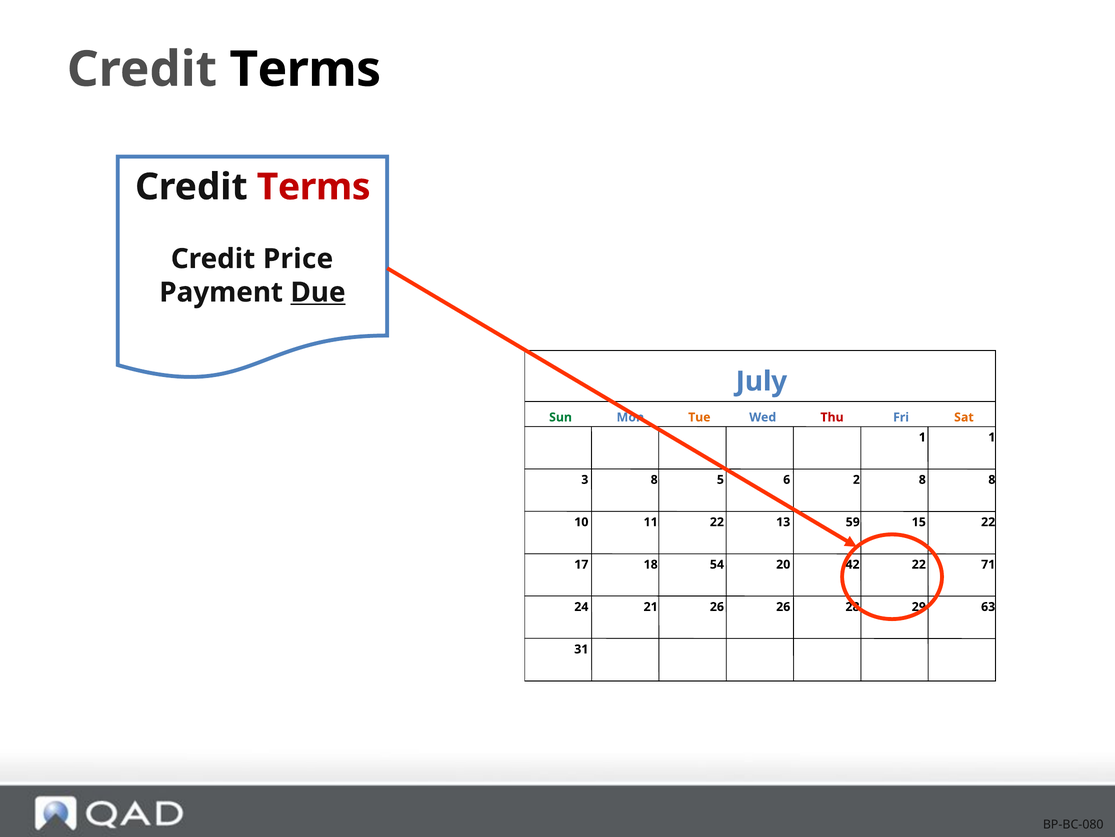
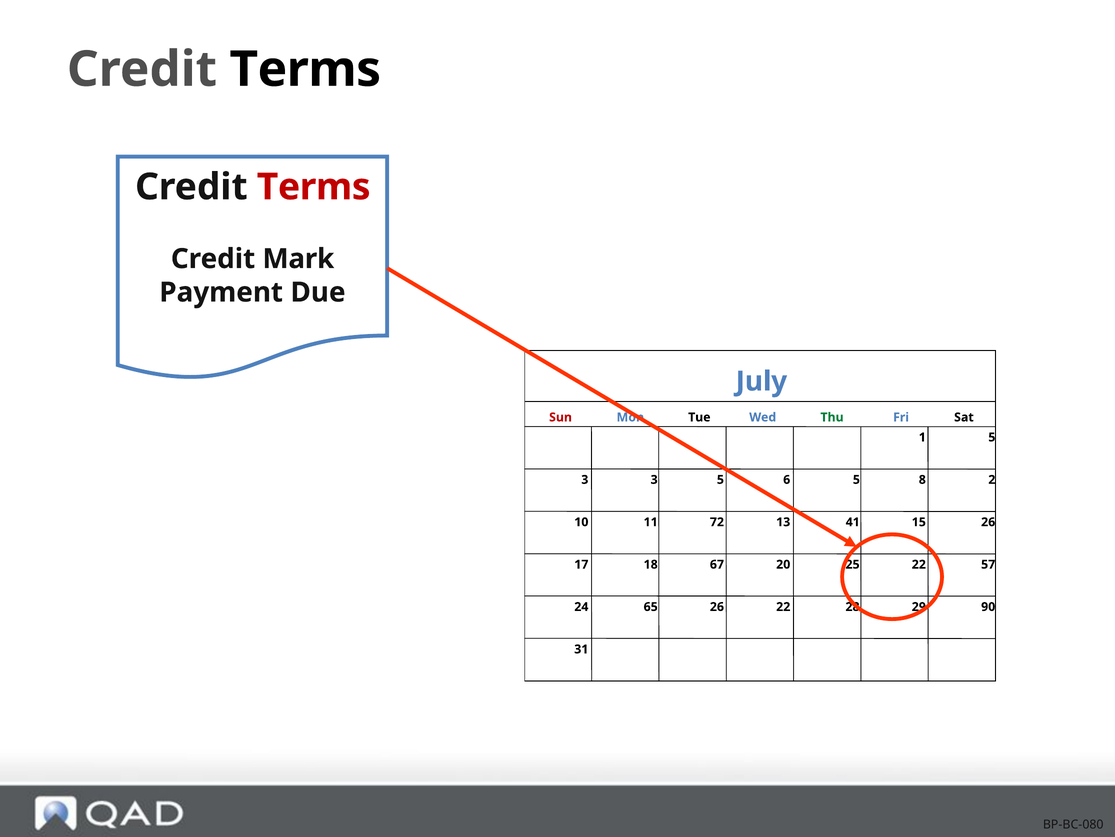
Price: Price -> Mark (298, 259)
Due underline: present -> none (318, 292)
Sun colour: green -> red (561, 417)
Tue colour: orange -> black (699, 417)
Thu colour: red -> green (832, 417)
Sat colour: orange -> black (964, 417)
1 1: 1 -> 5 (992, 437)
3 8: 8 -> 3 (654, 479)
6 2: 2 -> 5 (856, 479)
8 8: 8 -> 2 (992, 479)
11 22: 22 -> 72 (717, 522)
59: 59 -> 41 (853, 522)
15 22: 22 -> 26 (988, 522)
54: 54 -> 67 (717, 564)
42: 42 -> 25 (853, 564)
71: 71 -> 57 (988, 564)
21: 21 -> 65 (651, 606)
26 26: 26 -> 22 (783, 606)
63: 63 -> 90 (988, 606)
